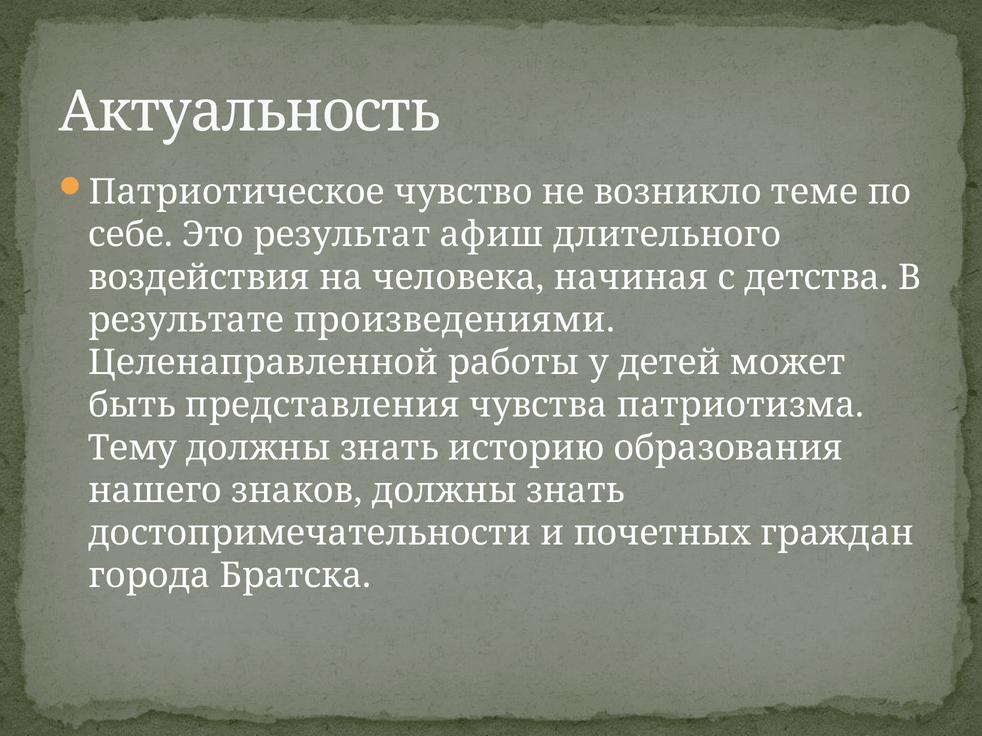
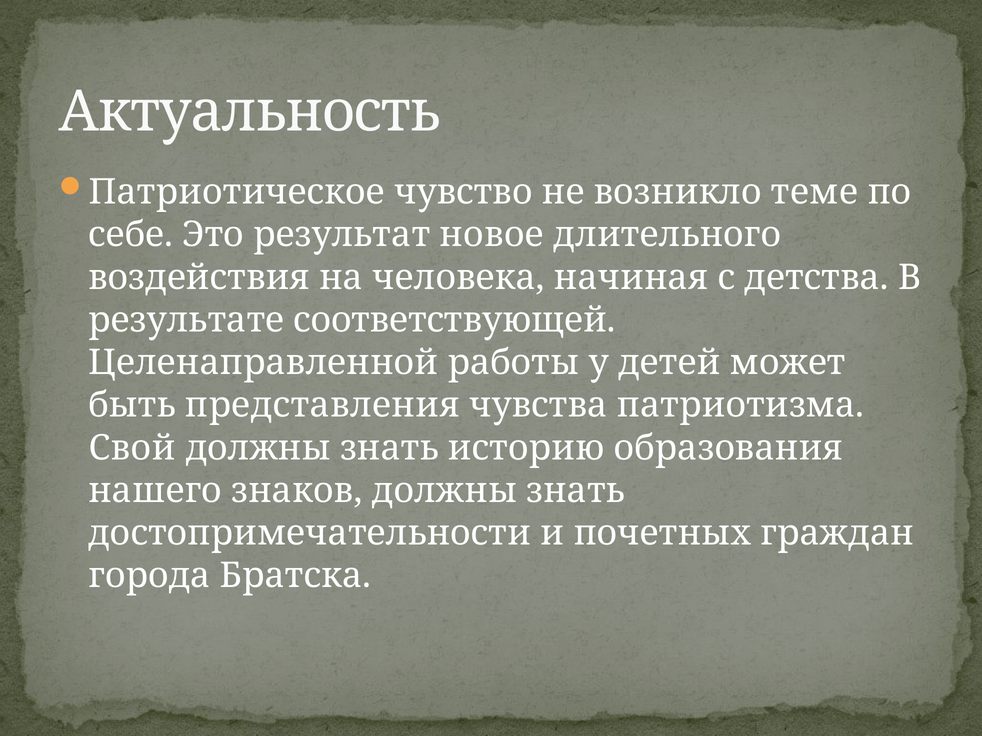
афиш: афиш -> новое (492, 235)
произведениями: произведениями -> соответствующей (455, 320)
Тему: Тему -> Свой (132, 448)
